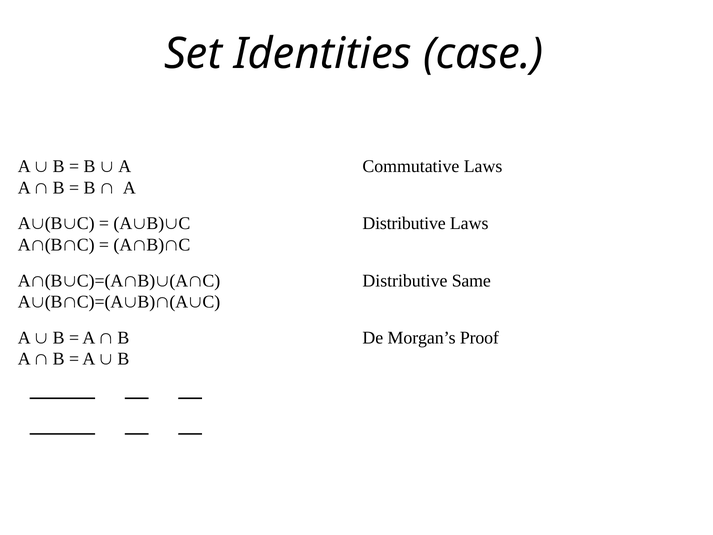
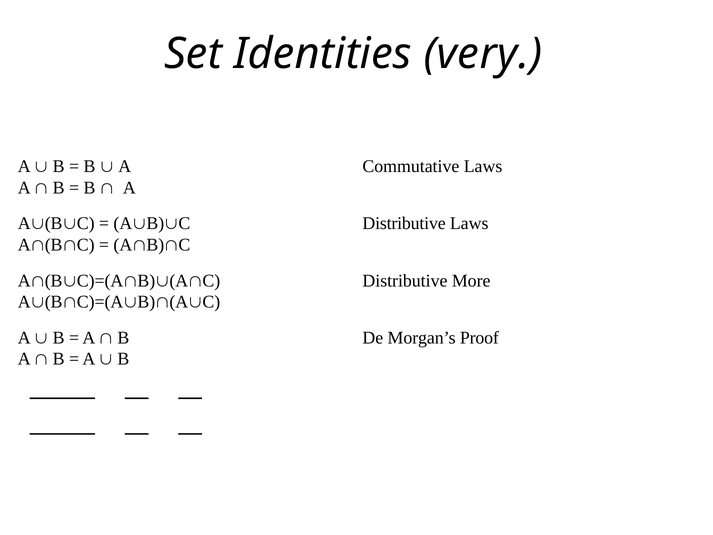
case: case -> very (483, 54)
Same: Same -> More (471, 280)
